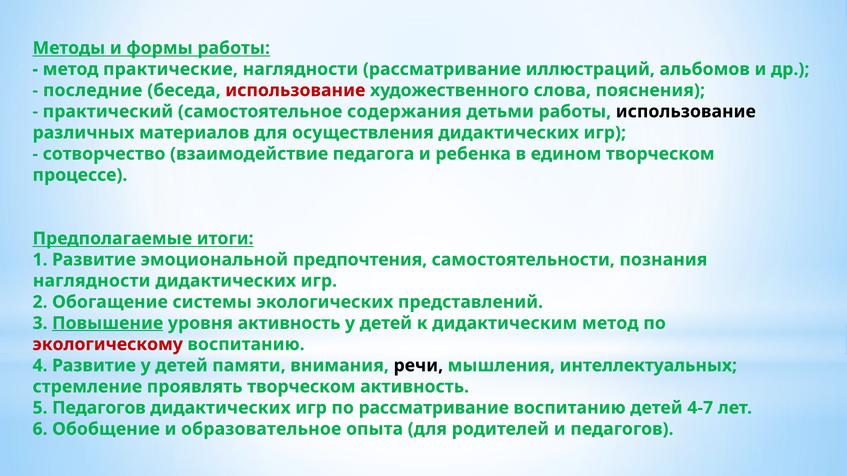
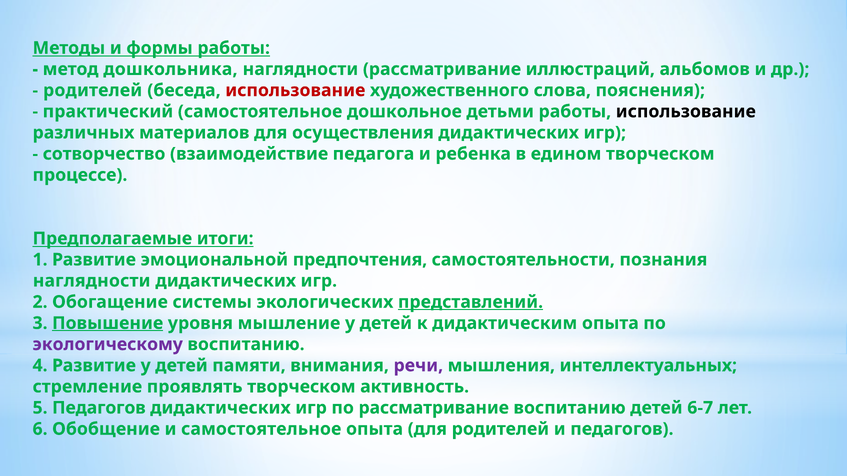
практические: практические -> дошкольника (170, 69)
последние: последние -> родителей (93, 90)
содержания: содержания -> дошкольное (404, 112)
представлений underline: none -> present (471, 302)
уровня активность: активность -> мышление (289, 323)
дидактическим метод: метод -> опыта (610, 323)
экологическому colour: red -> purple (108, 345)
речи colour: black -> purple (418, 366)
4-7: 4-7 -> 6-7 (700, 408)
и образовательное: образовательное -> самостоятельное (261, 429)
